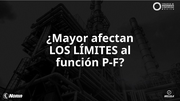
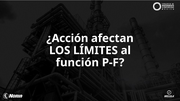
¿Mayor: ¿Mayor -> ¿Acción (67, 38)
